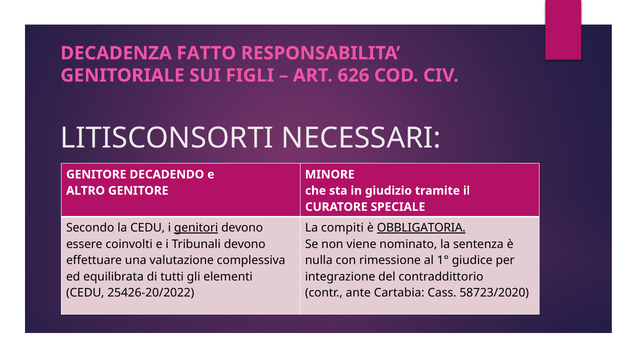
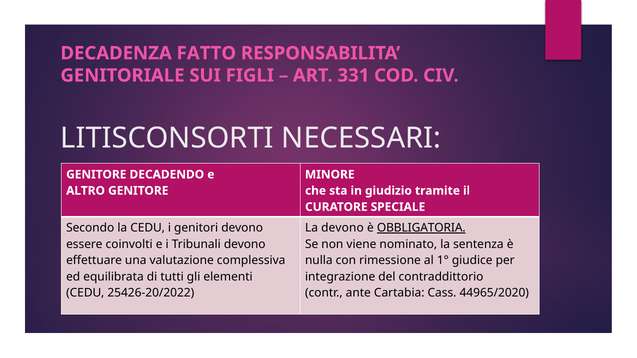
626: 626 -> 331 (353, 76)
genitori underline: present -> none (196, 228)
La compiti: compiti -> devono (342, 228)
58723/2020: 58723/2020 -> 44965/2020 (494, 293)
